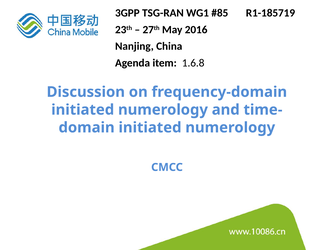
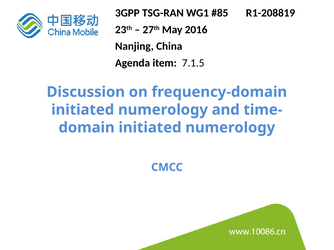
R1-185719: R1-185719 -> R1-208819 (270, 13)
1.6.8: 1.6.8 -> 7.1.5 (193, 63)
